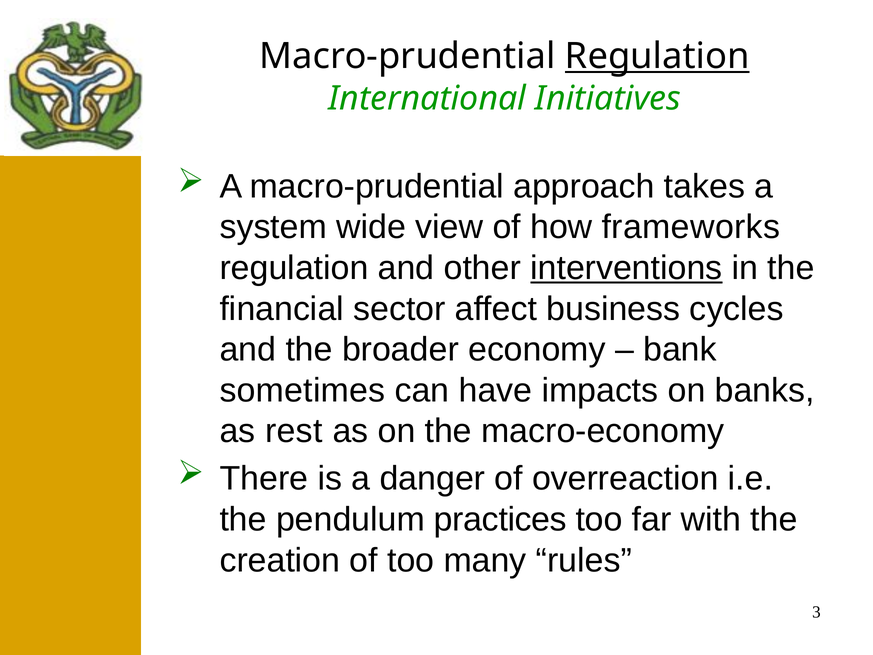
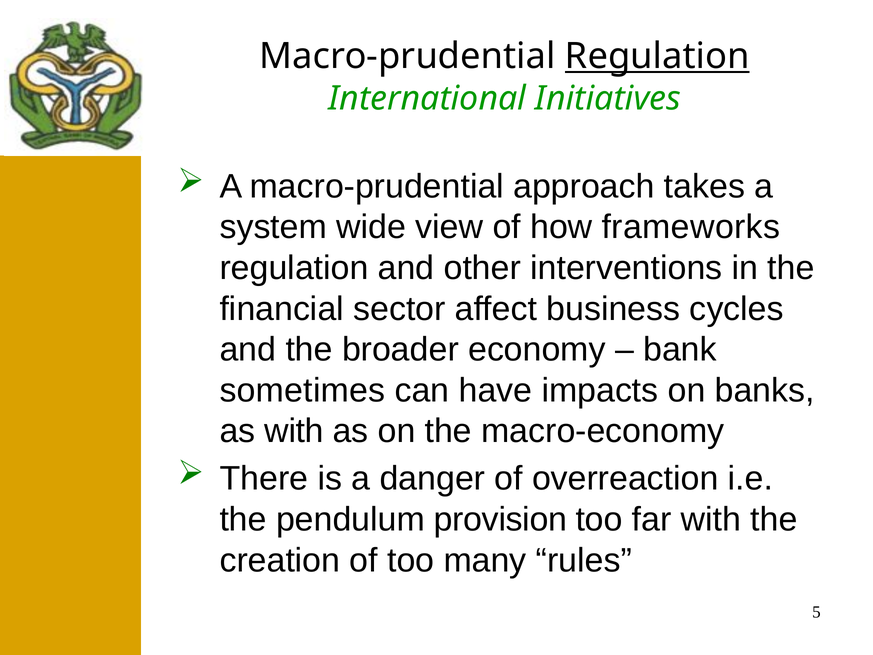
interventions underline: present -> none (626, 268)
as rest: rest -> with (294, 431)
practices: practices -> provision (500, 519)
3: 3 -> 5 (816, 612)
